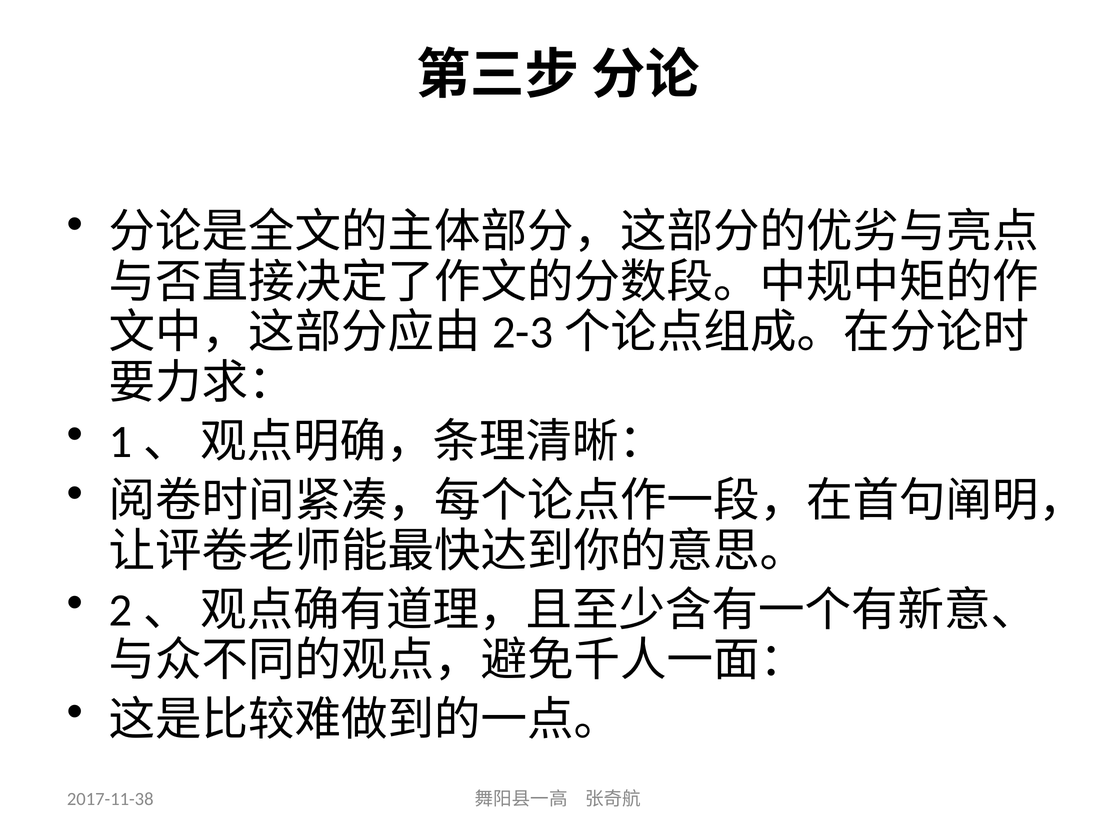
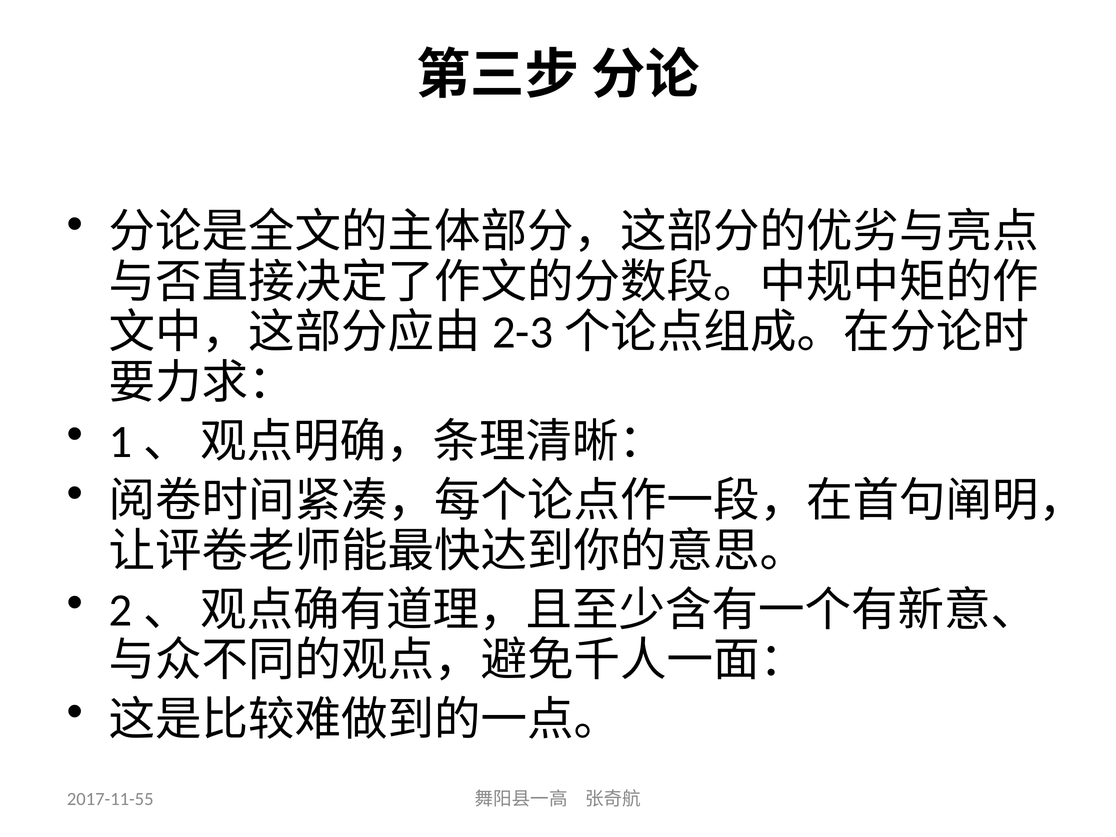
2017-11-38: 2017-11-38 -> 2017-11-55 (110, 799)
